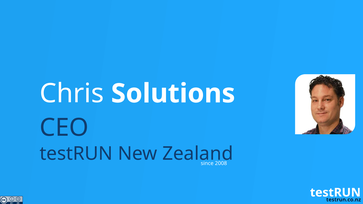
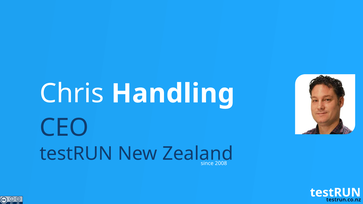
Solutions: Solutions -> Handling (173, 94)
